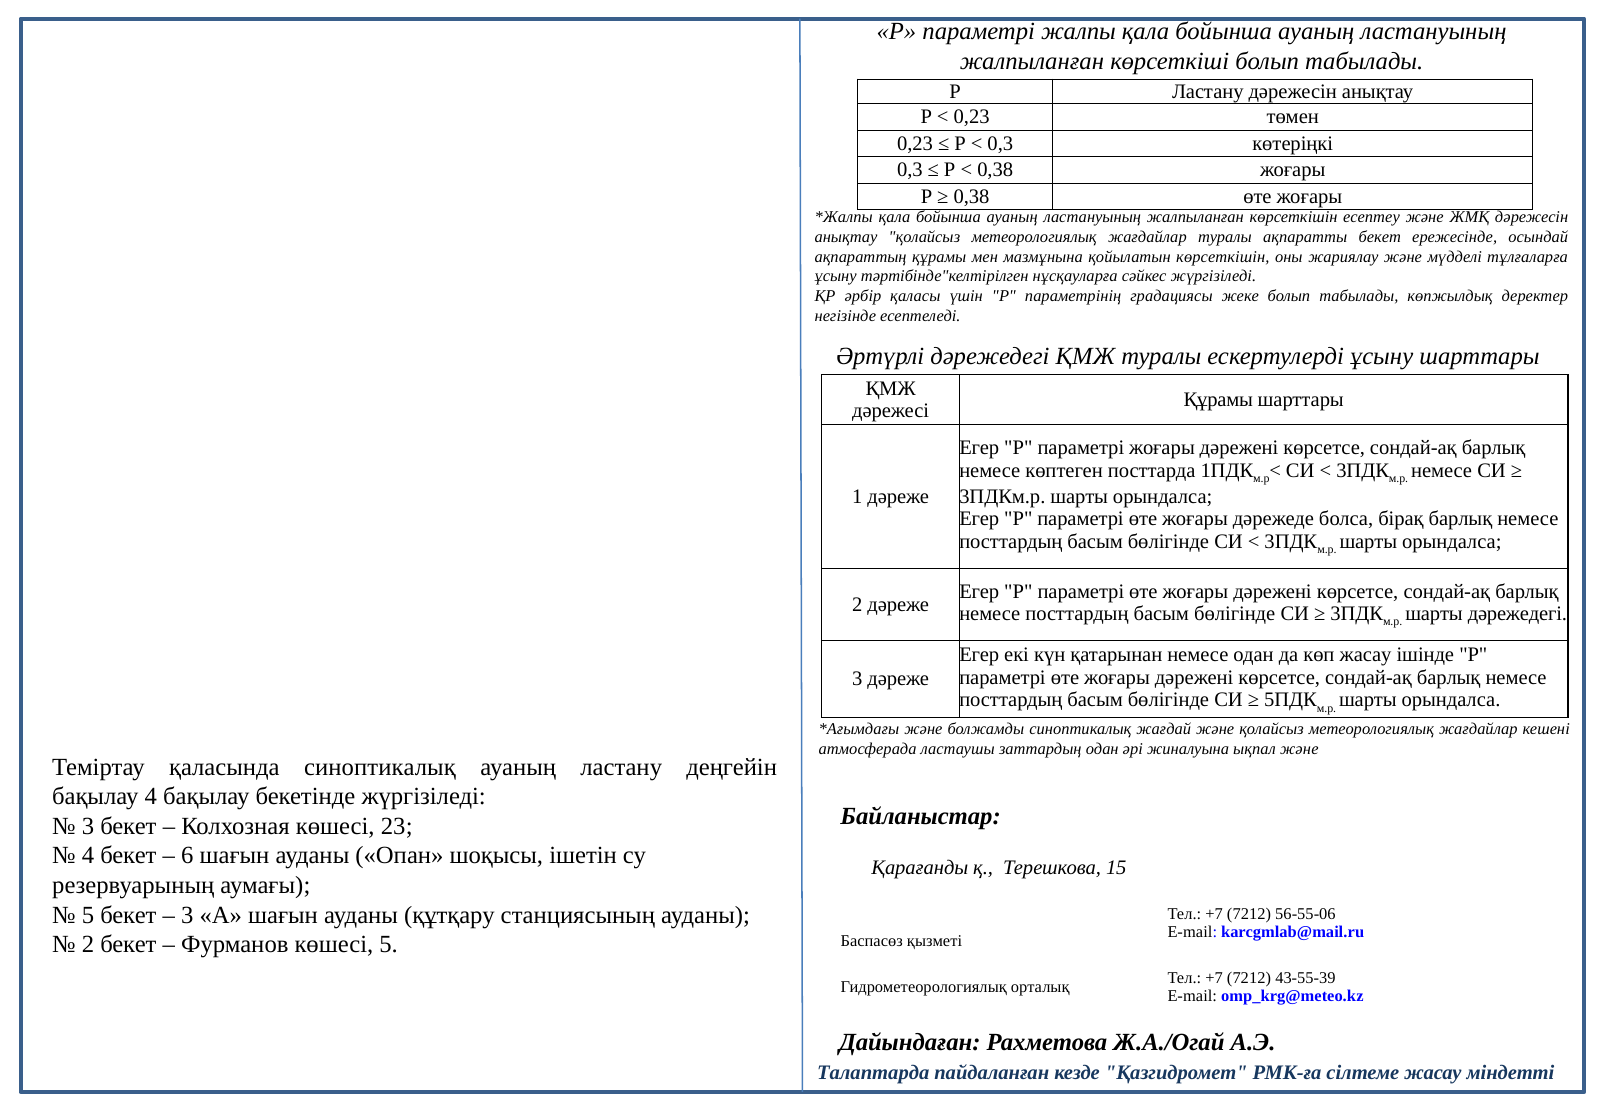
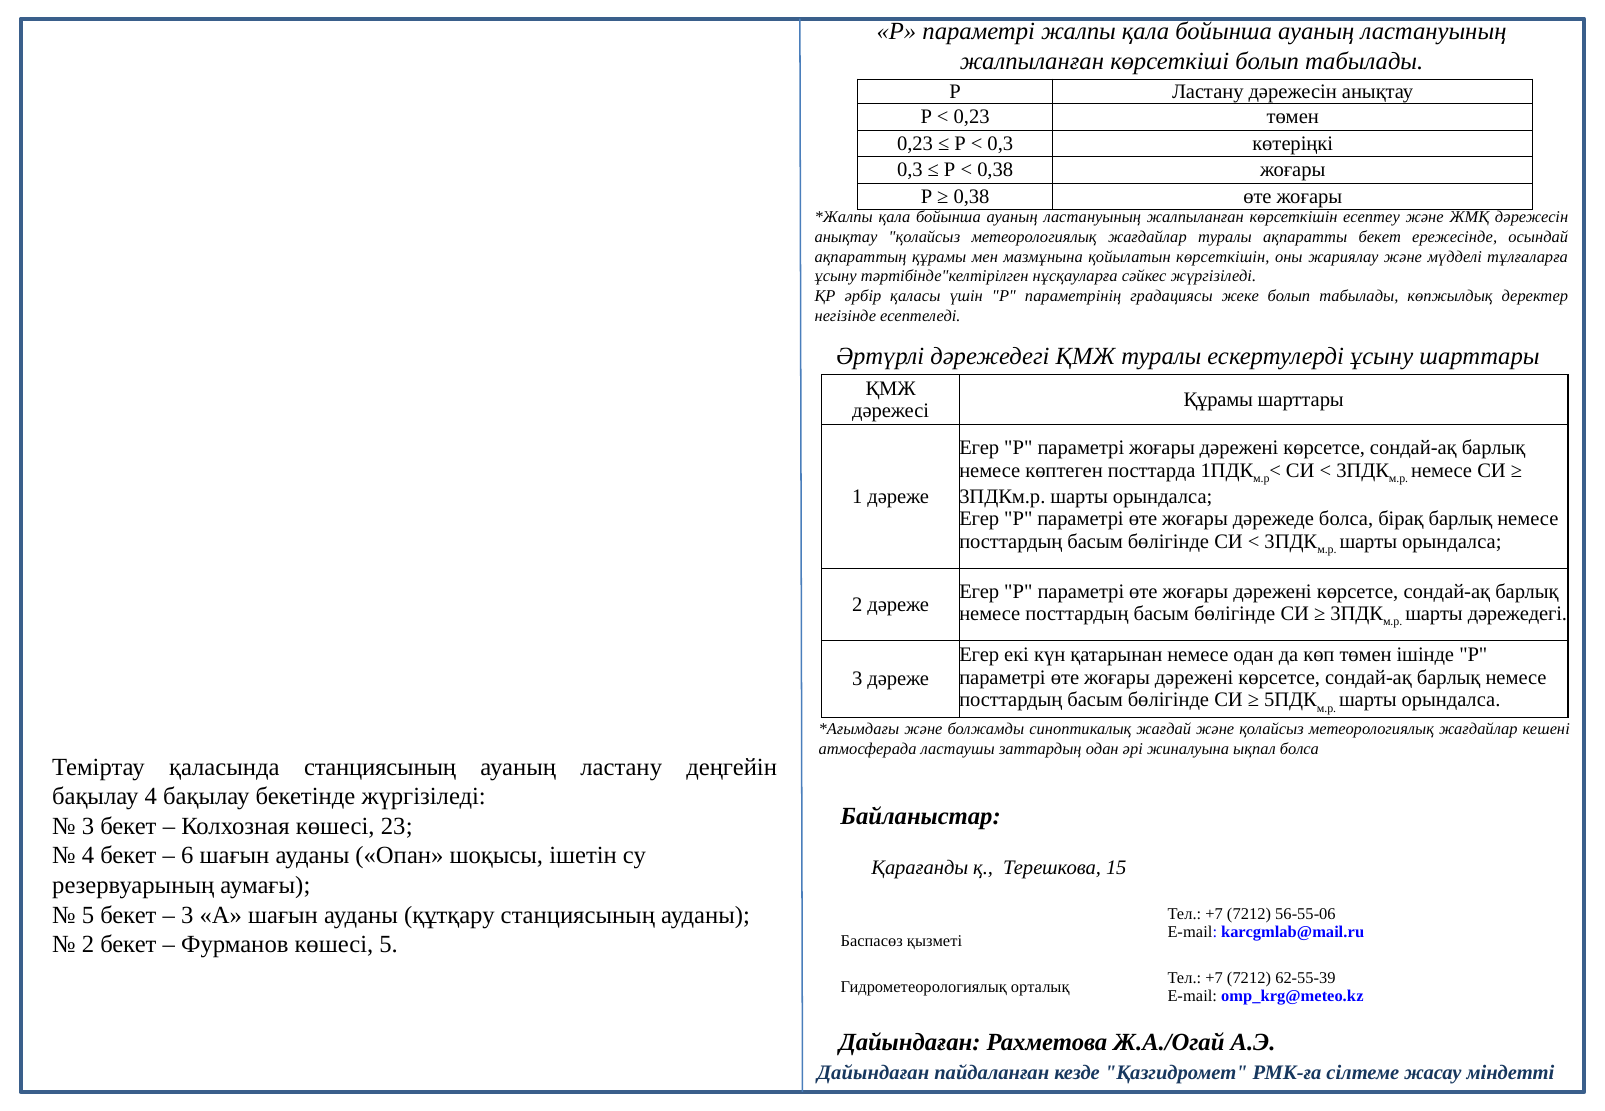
көп жасау: жасау -> төмен (1366, 655)
ықпал және: және -> болса (1299, 749)
қаласында синоптикалық: синоптикалық -> станциясының (380, 767)
43-55-39: 43-55-39 -> 62-55-39 (1305, 978)
Талаптарда: Талаптарда -> Дайындаған (873, 1073)
